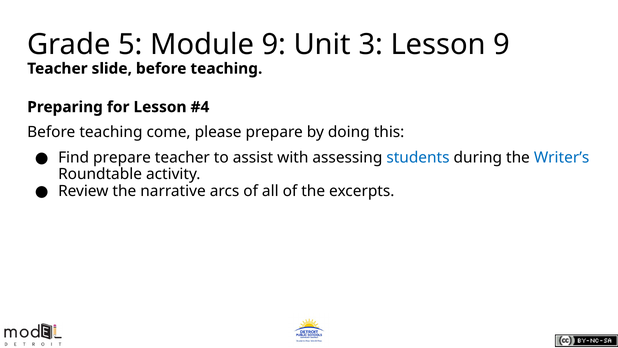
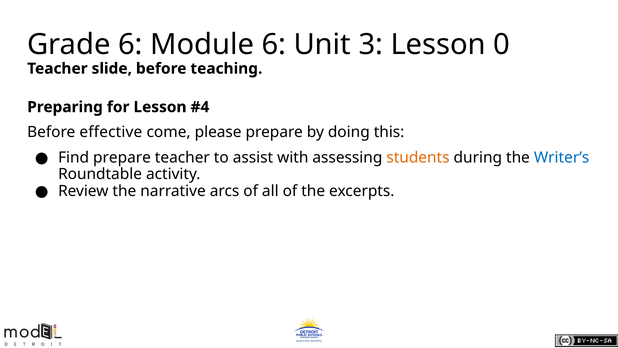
Grade 5: 5 -> 6 (130, 44)
Module 9: 9 -> 6 (274, 44)
Lesson 9: 9 -> 0 (502, 44)
teaching: teaching -> effective (111, 132)
students colour: blue -> orange (418, 158)
